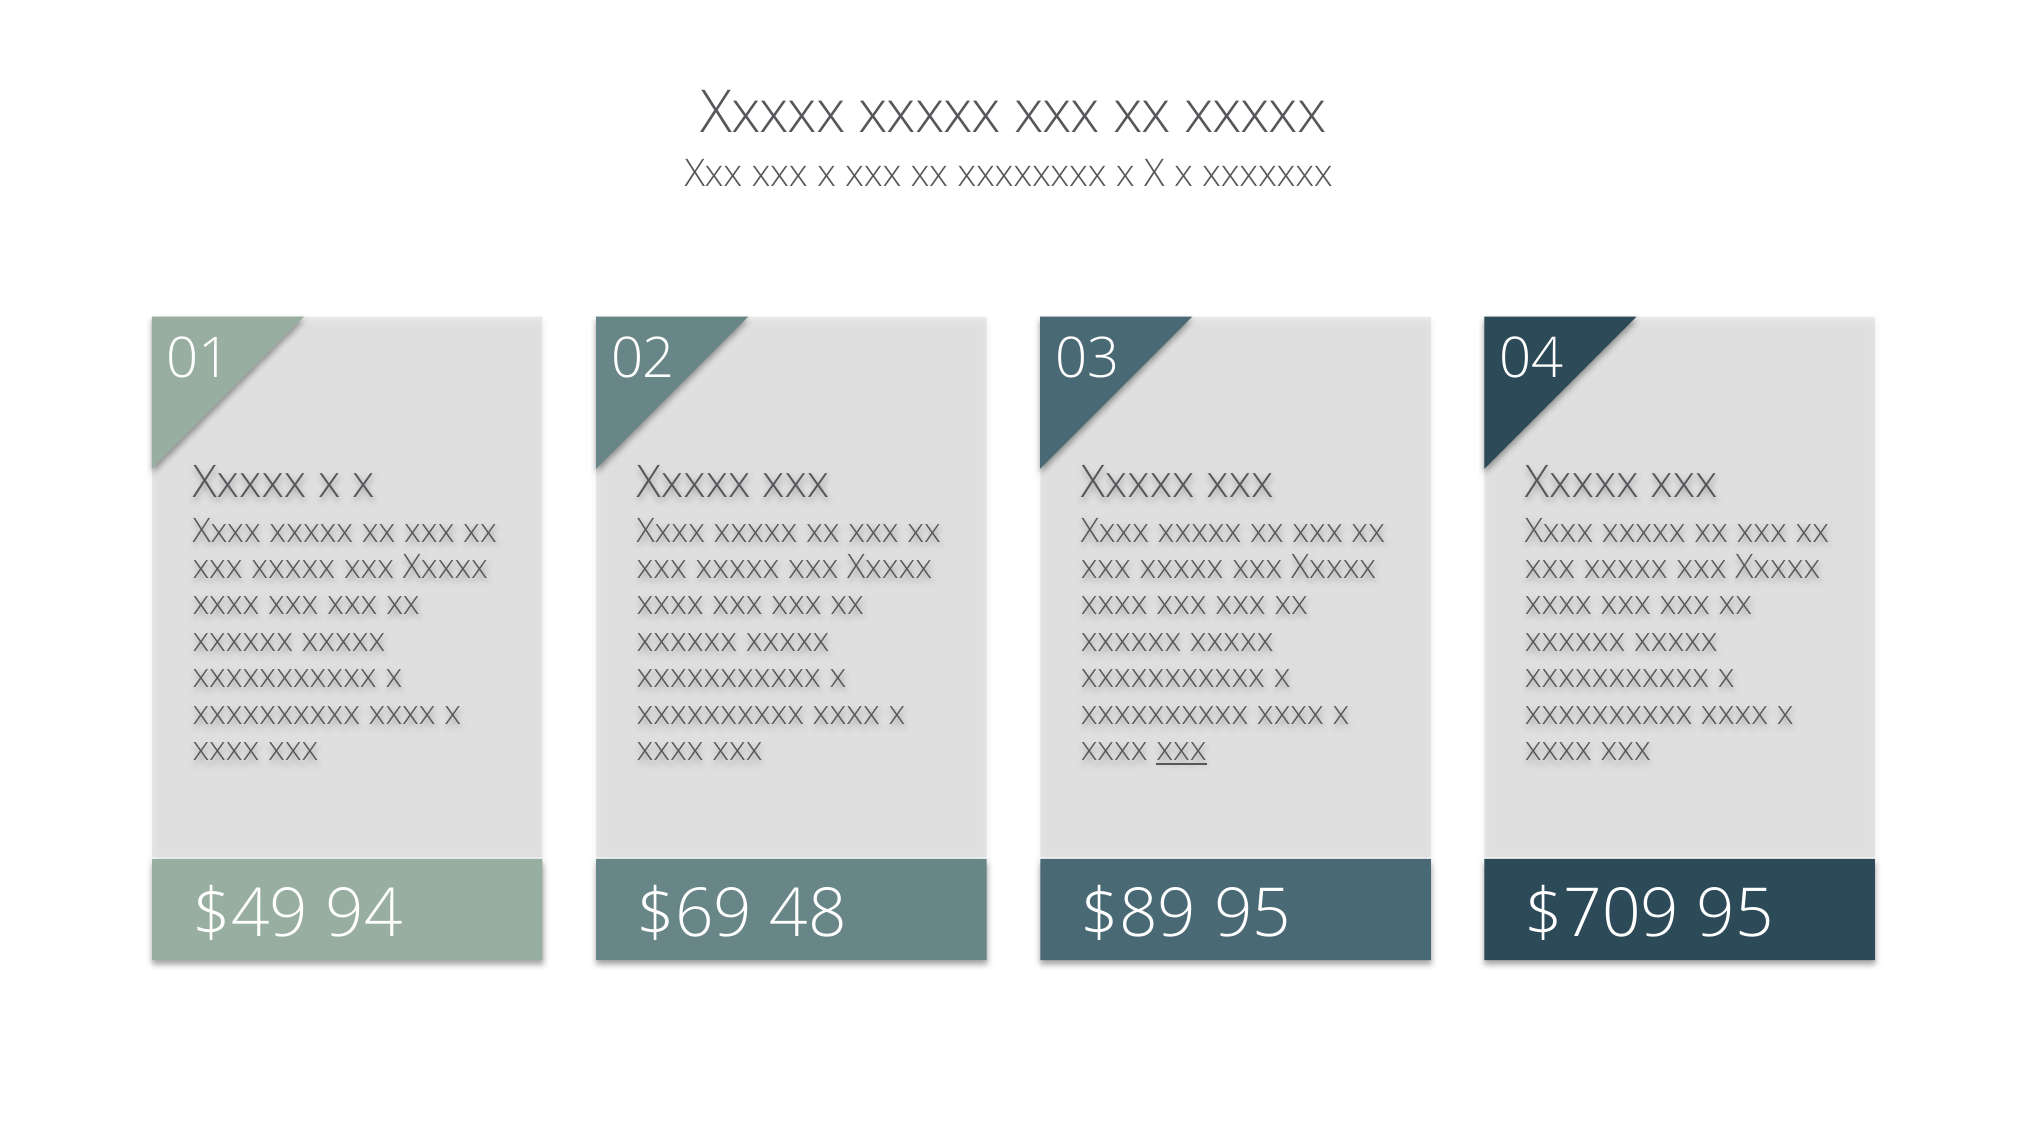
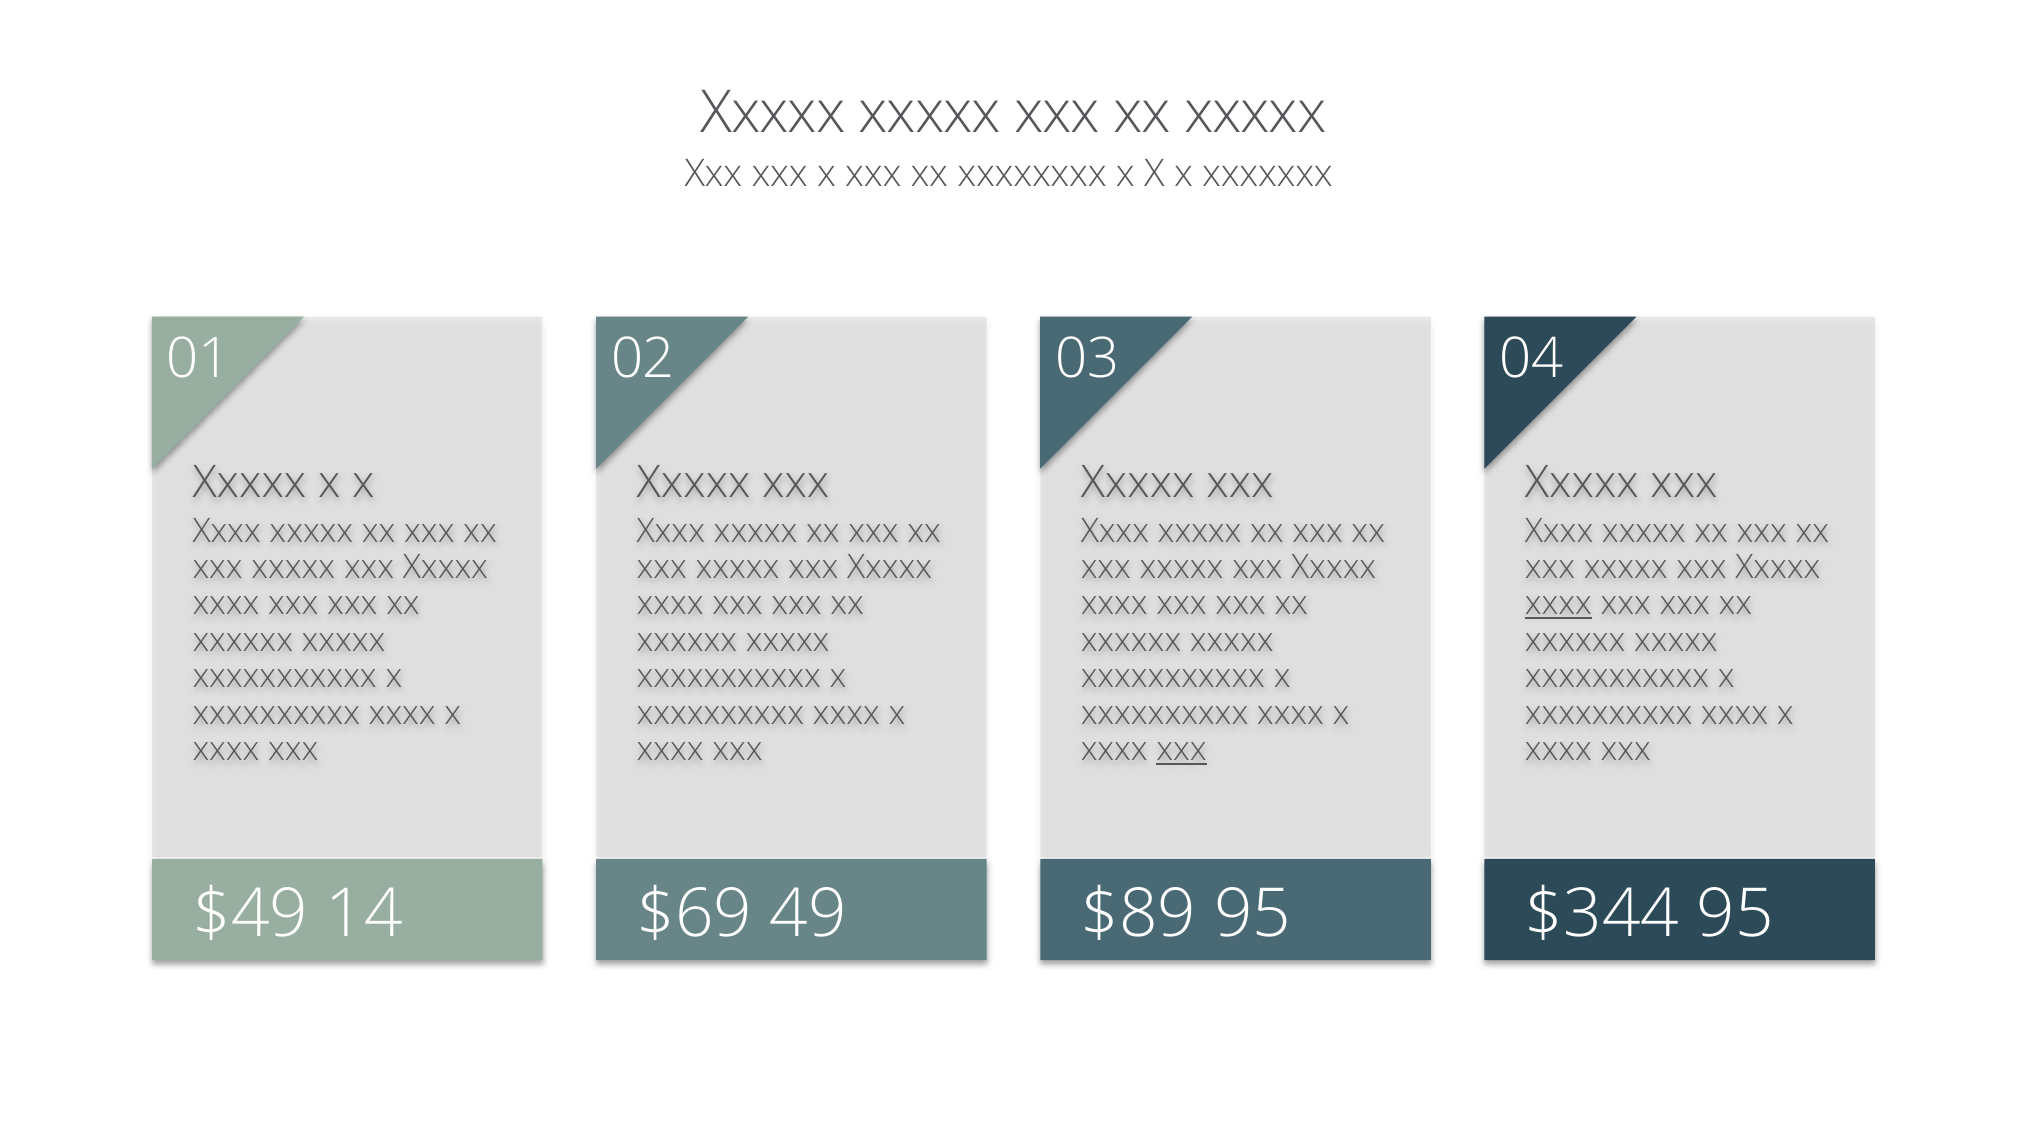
xxxx underline: none -> present (1558, 604)
94: 94 -> 14 (364, 914)
48: 48 -> 49 (808, 914)
$709: $709 -> $344 (1602, 914)
